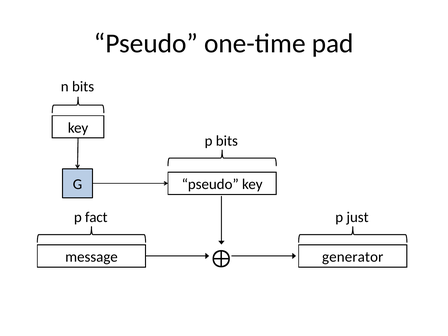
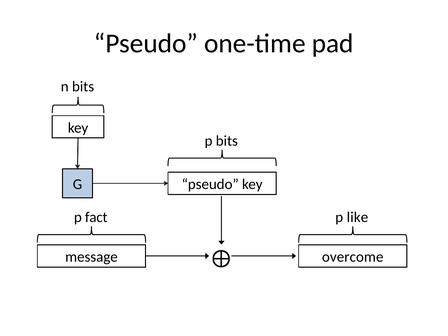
just: just -> like (357, 217)
generator: generator -> overcome (353, 257)
